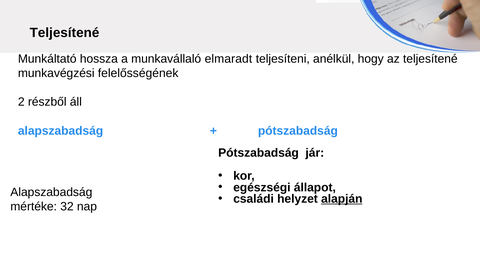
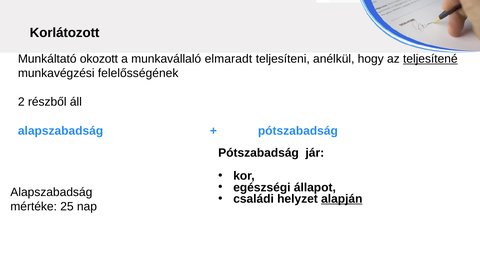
Teljesítené: Teljesítené -> Korlátozott (65, 33)
hossza: hossza -> okozott (99, 59)
teljesítené underline: none -> present (430, 59)
32: 32 -> 25 (67, 207)
